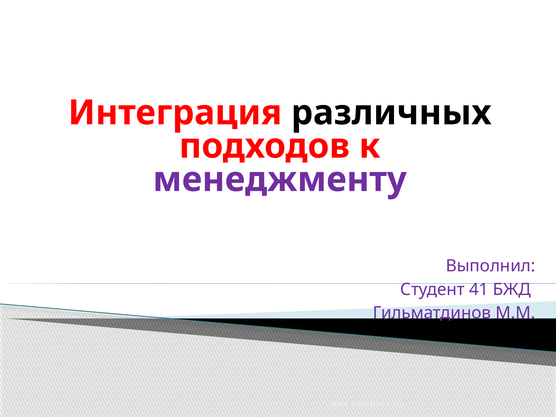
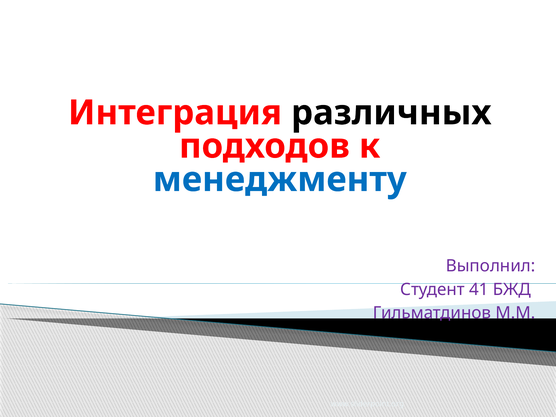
менеджменту colour: purple -> blue (280, 180)
